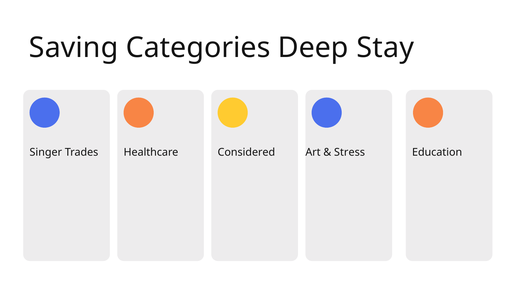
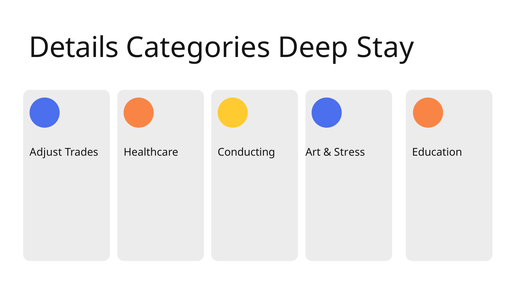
Saving: Saving -> Details (74, 48)
Singer: Singer -> Adjust (46, 152)
Considered: Considered -> Conducting (246, 152)
